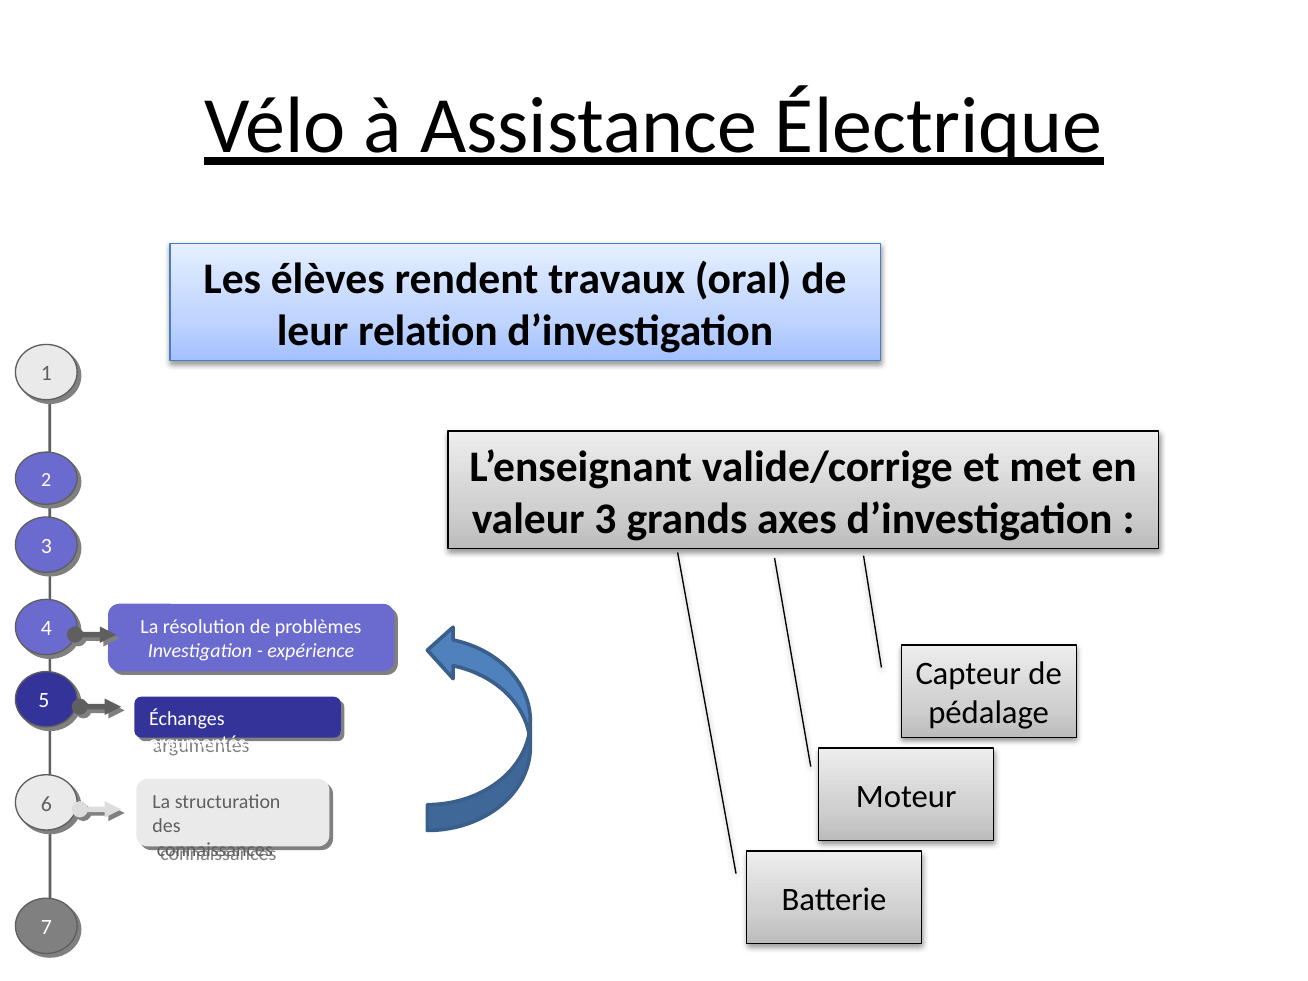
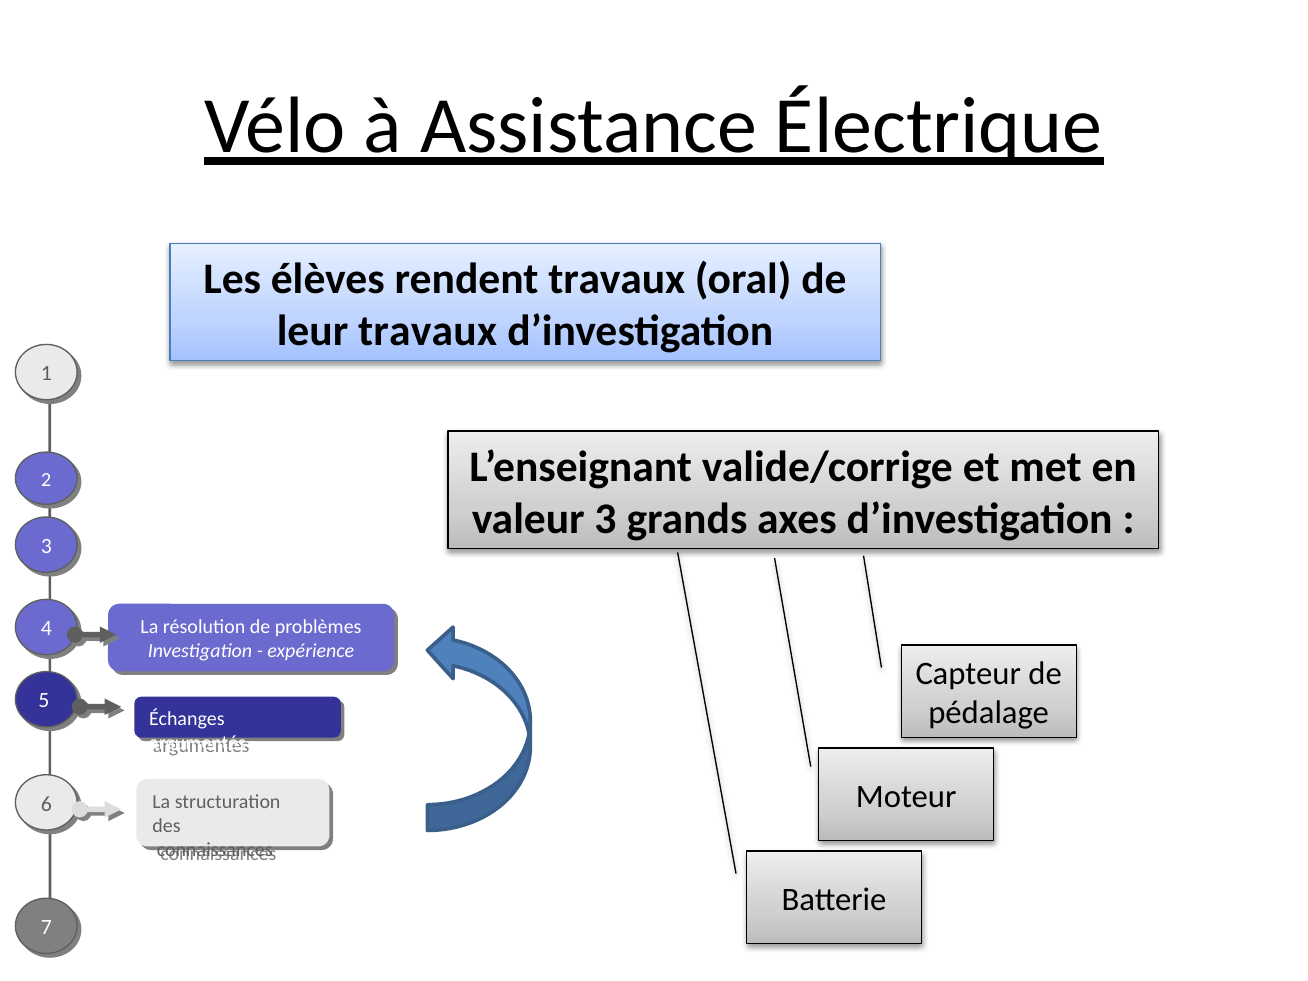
leur relation: relation -> travaux (428, 331)
